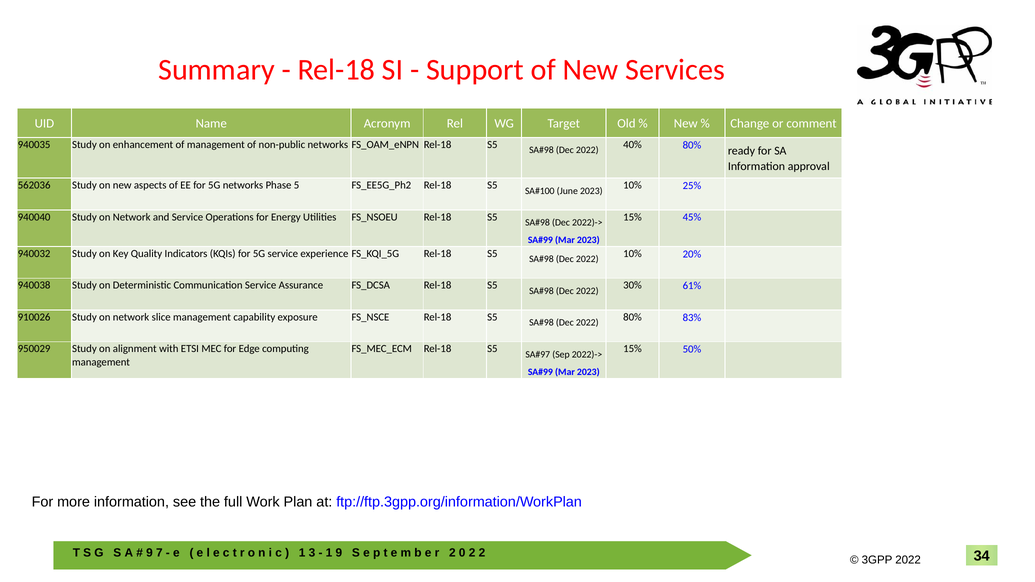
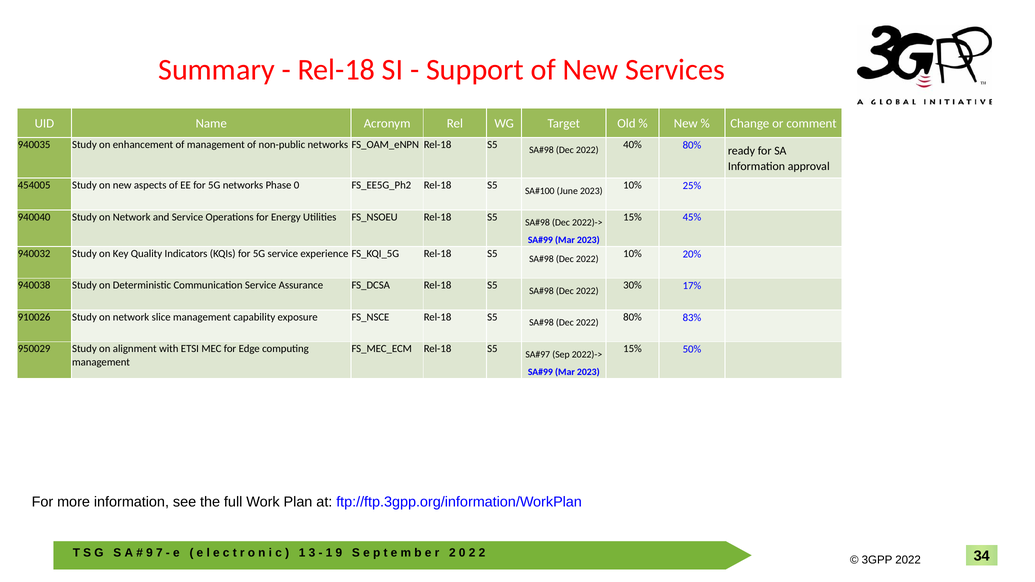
562036: 562036 -> 454005 (34, 185)
Phase 5: 5 -> 0 (297, 185)
61%: 61% -> 17% (692, 286)
